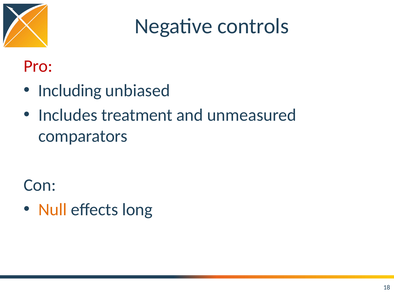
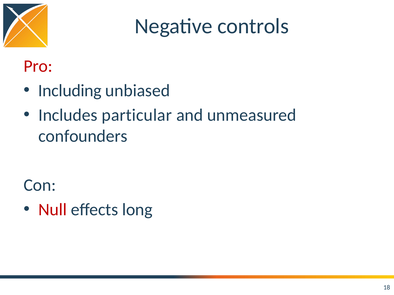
treatment: treatment -> particular (137, 115)
comparators: comparators -> confounders (83, 136)
Null colour: orange -> red (53, 210)
